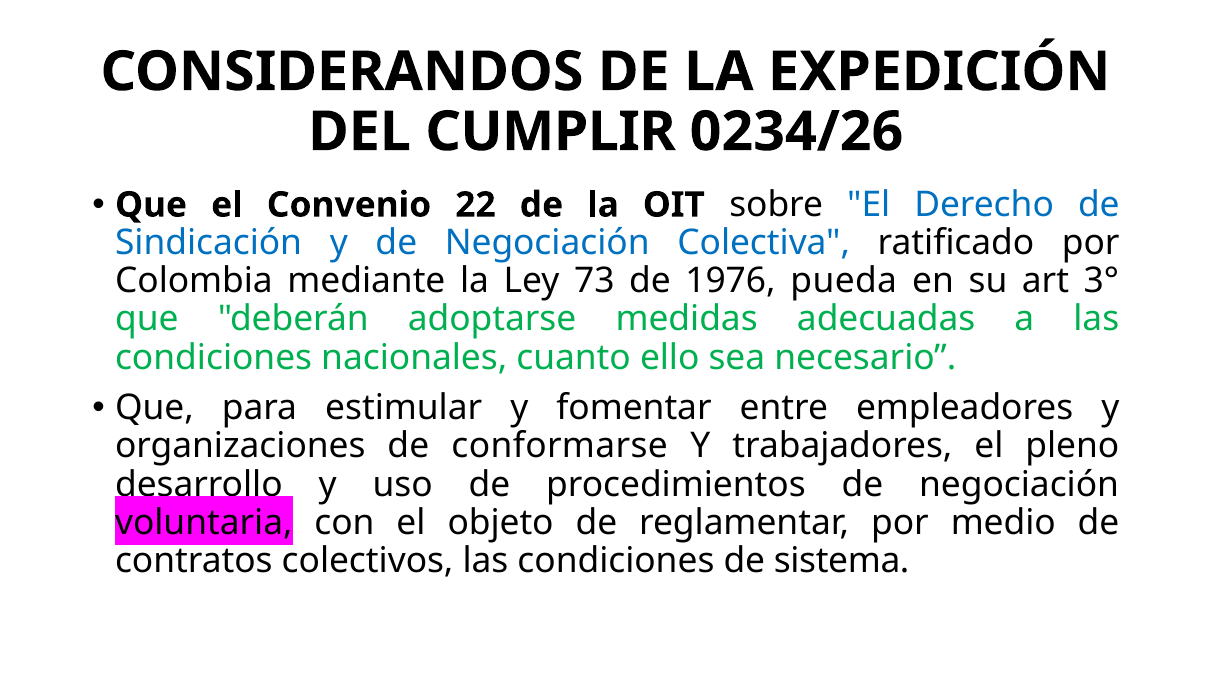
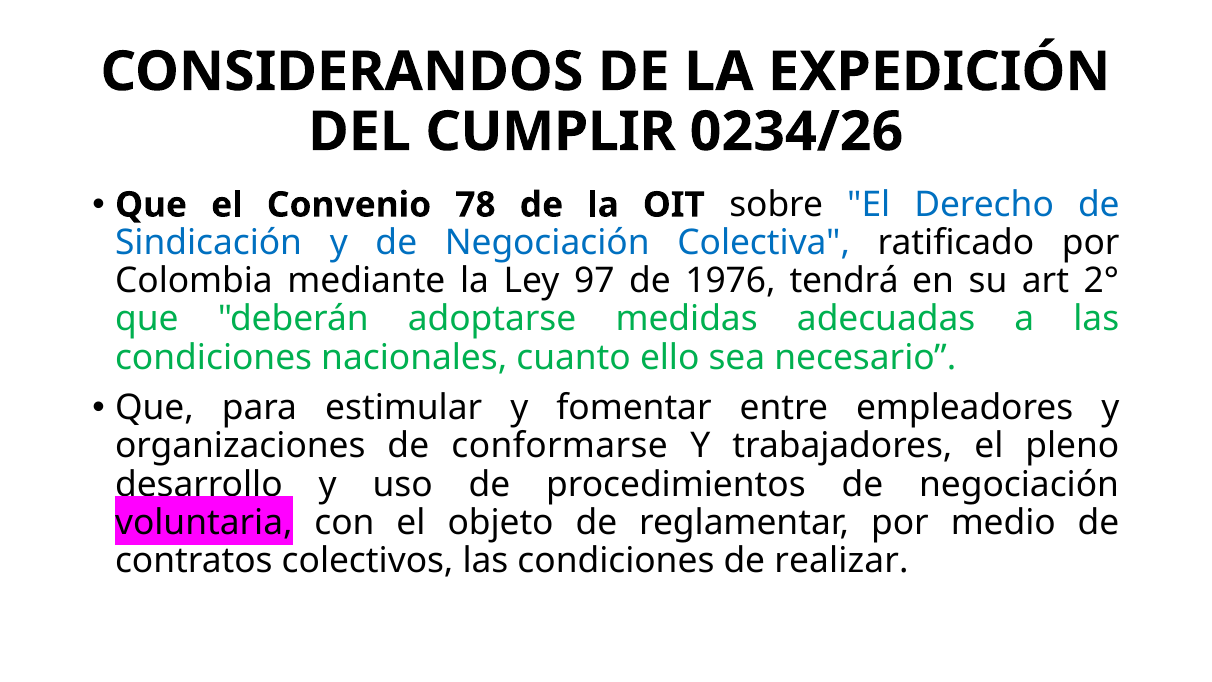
22: 22 -> 78 (475, 205)
73: 73 -> 97 (594, 281)
pueda: pueda -> tendrá (844, 281)
3°: 3° -> 2° (1101, 281)
sistema: sistema -> realizar (841, 560)
